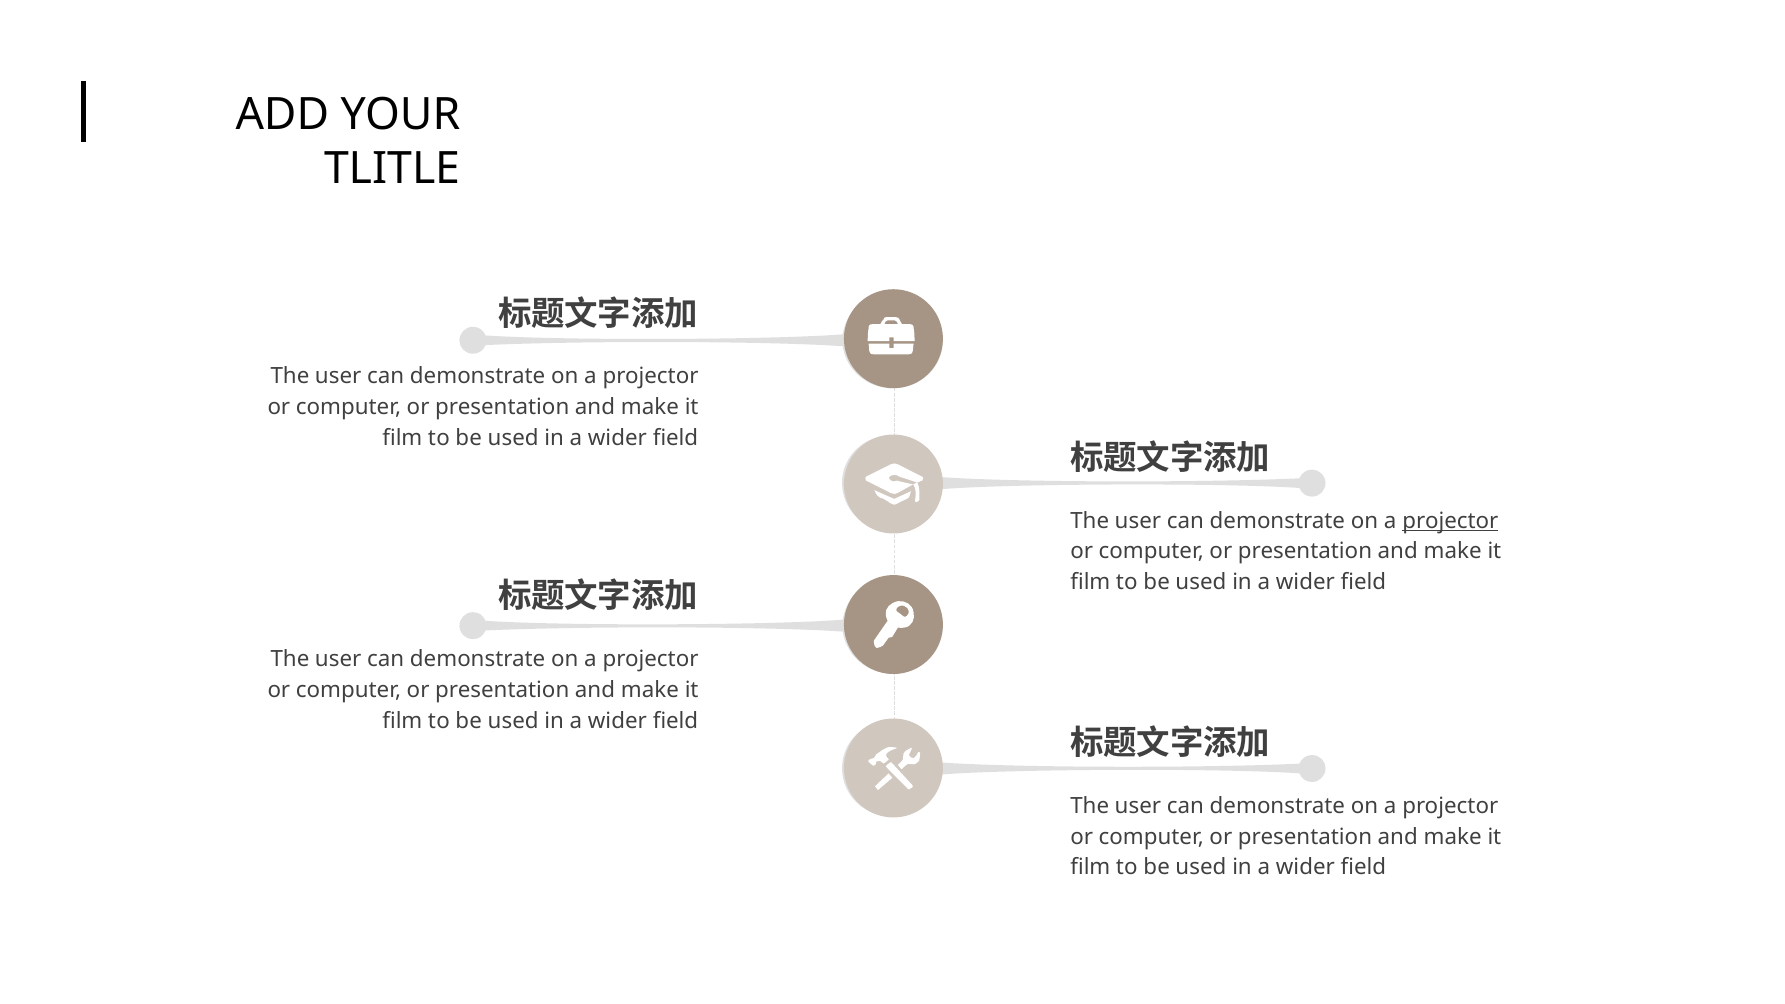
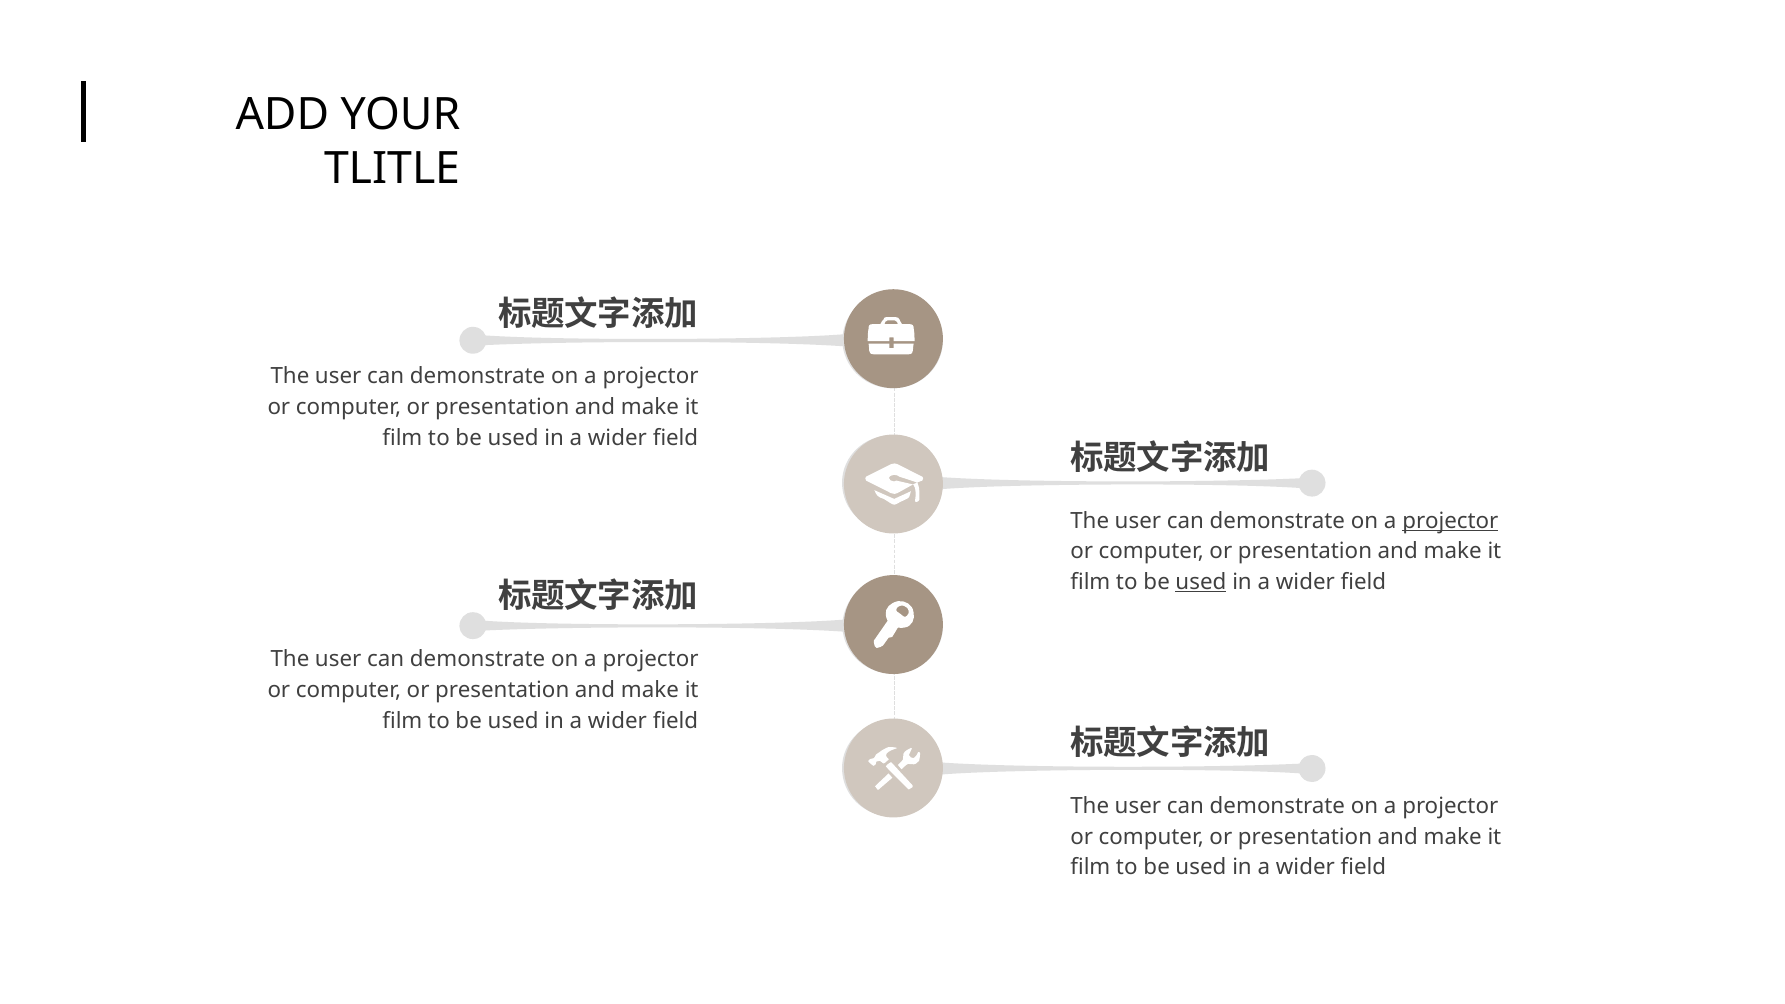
used underline: none -> present (1201, 582)
